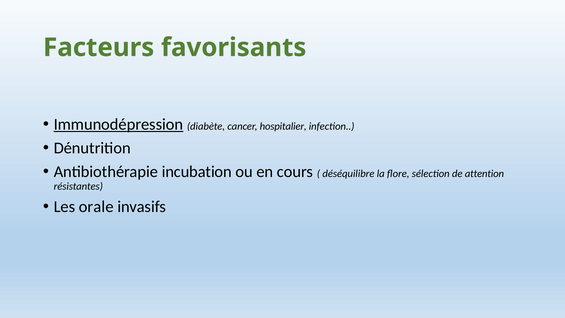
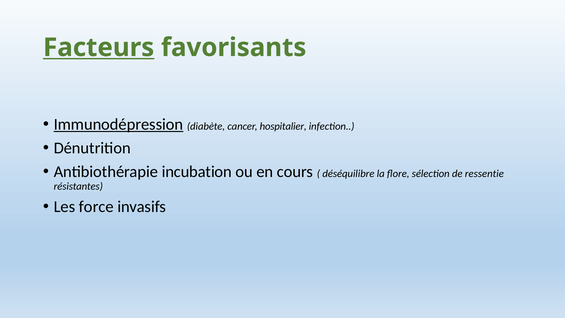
Facteurs underline: none -> present (99, 47)
attention: attention -> ressentie (484, 174)
orale: orale -> force (96, 207)
